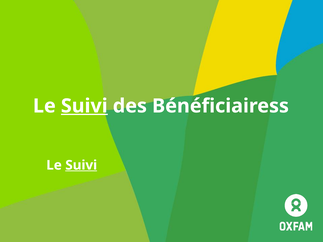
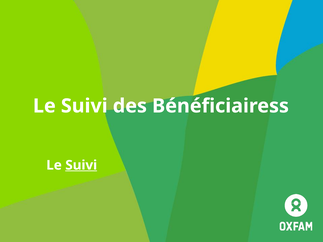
Suivi underline: present -> none (84, 106)
